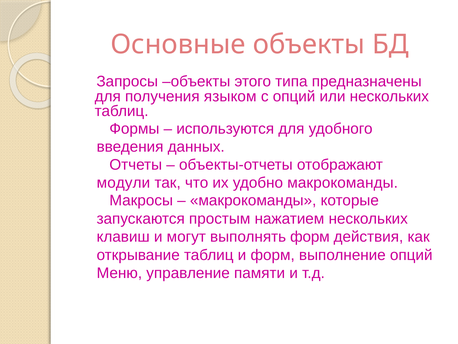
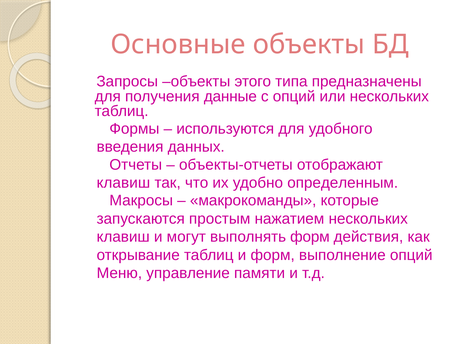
языком: языком -> данные (230, 96)
модули: модули -> клавиш (123, 183)
удобно макрокоманды: макрокоманды -> определенным (343, 183)
